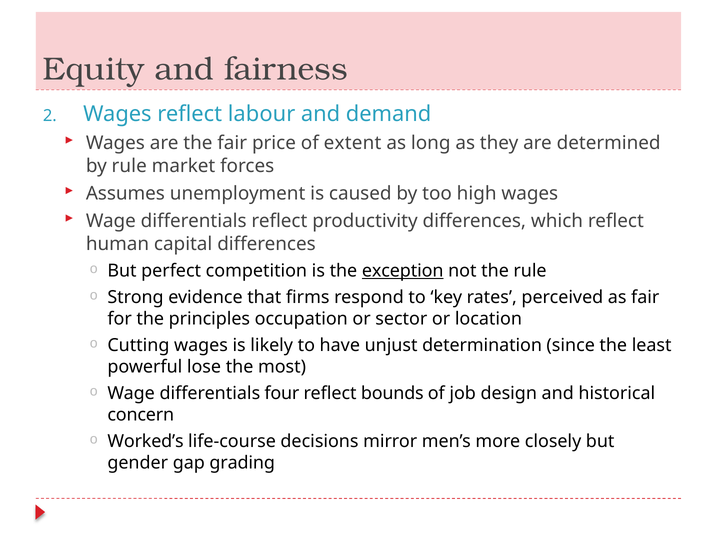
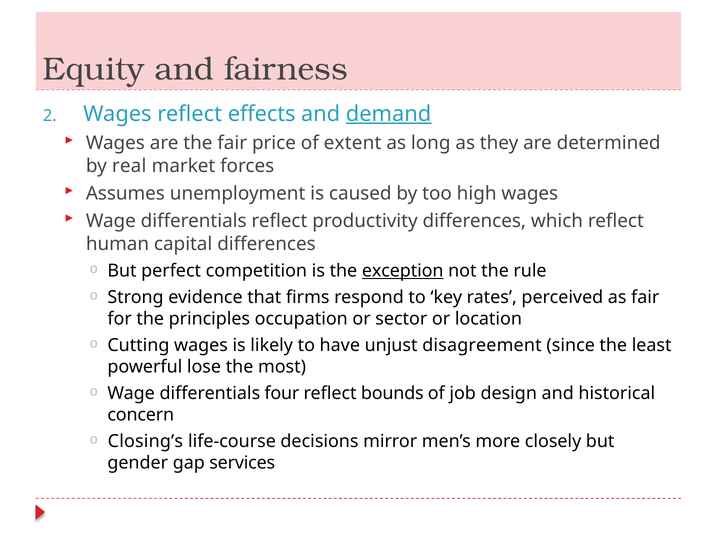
labour: labour -> effects (262, 114)
demand underline: none -> present (389, 114)
by rule: rule -> real (129, 166)
determination: determination -> disagreement (482, 345)
Worked’s: Worked’s -> Closing’s (145, 441)
grading: grading -> services (242, 463)
